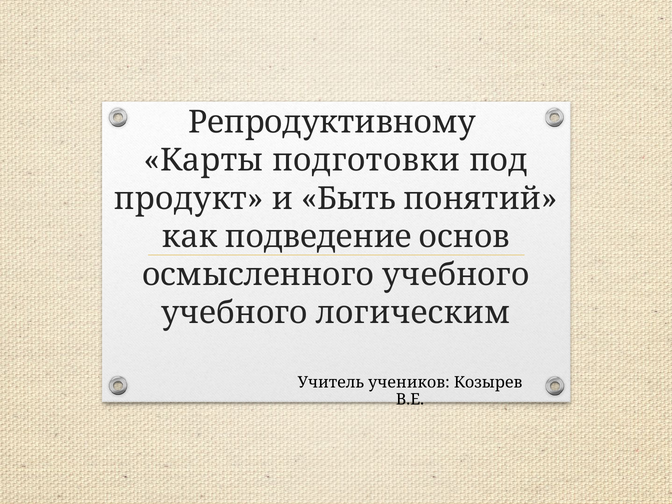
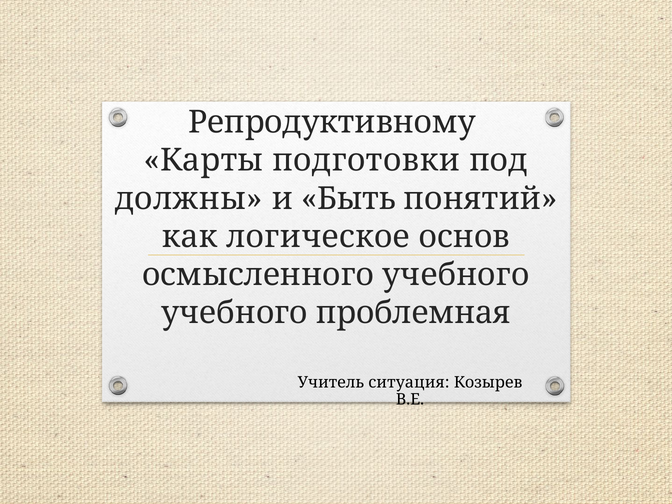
продукт: продукт -> должны (189, 199)
подведение: подведение -> логическое (318, 237)
логическим: логическим -> проблемная (413, 313)
учеников: учеников -> ситуация (409, 382)
